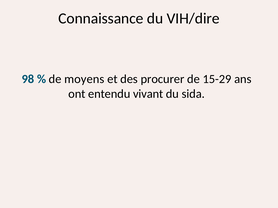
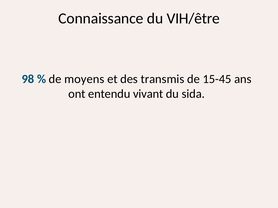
VIH/dire: VIH/dire -> VIH/être (193, 18)
procurer: procurer -> transmis (162, 79)
15-29: 15-29 -> 15-45 (217, 79)
